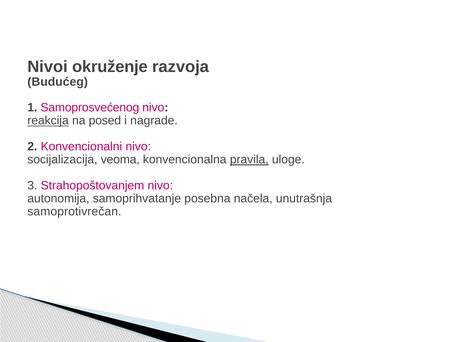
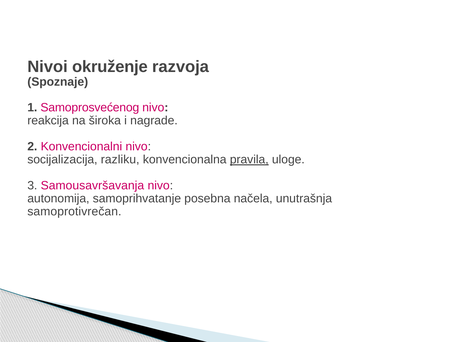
Budućeg: Budućeg -> Spoznaje (58, 82)
reakcija underline: present -> none (48, 121)
posed: posed -> široka (105, 121)
veoma: veoma -> razliku (120, 160)
Strahopoštovanjem: Strahopoštovanjem -> Samousavršavanja (92, 186)
